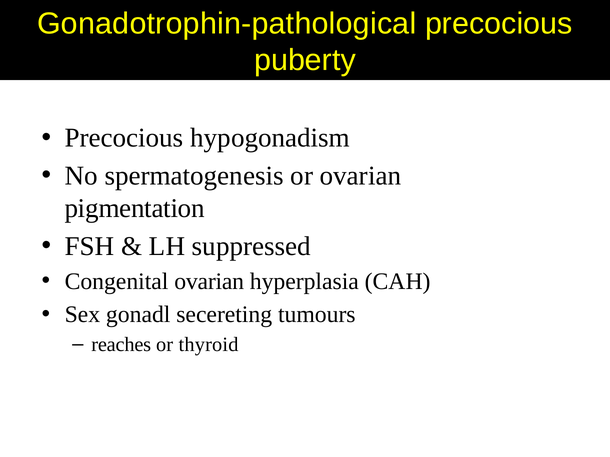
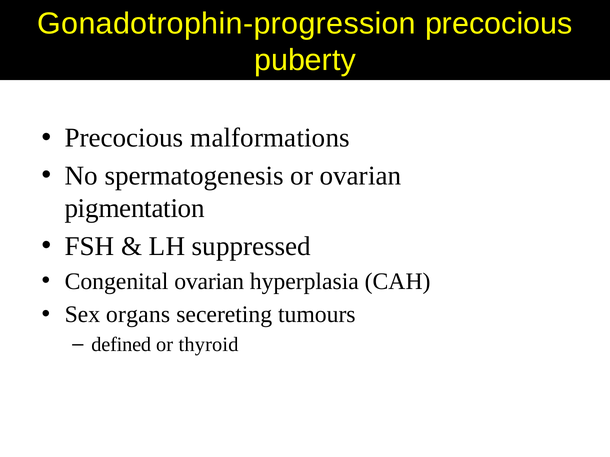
Gonadotrophin-pathological: Gonadotrophin-pathological -> Gonadotrophin-progression (227, 24)
hypogonadism: hypogonadism -> malformations (270, 138)
gonadl: gonadl -> organs (138, 315)
reaches: reaches -> defined (121, 345)
